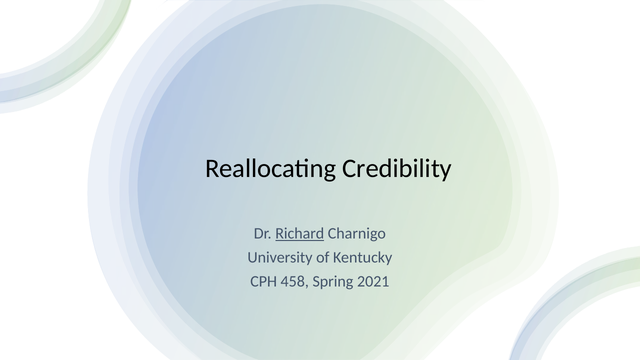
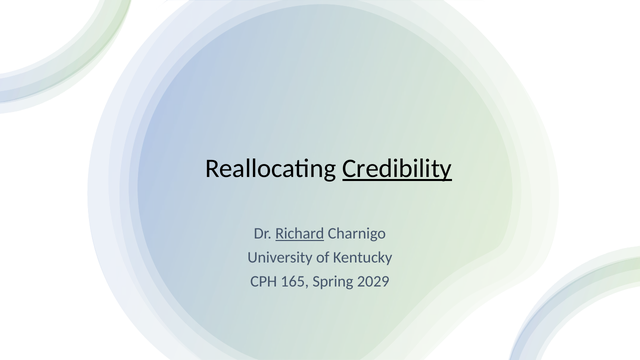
Credibility underline: none -> present (397, 169)
458: 458 -> 165 (295, 282)
2021: 2021 -> 2029 (373, 282)
